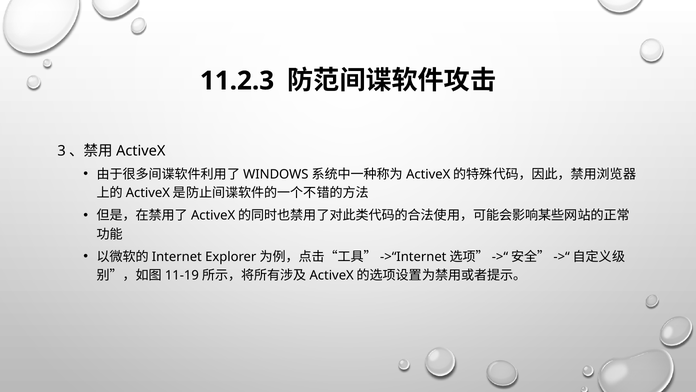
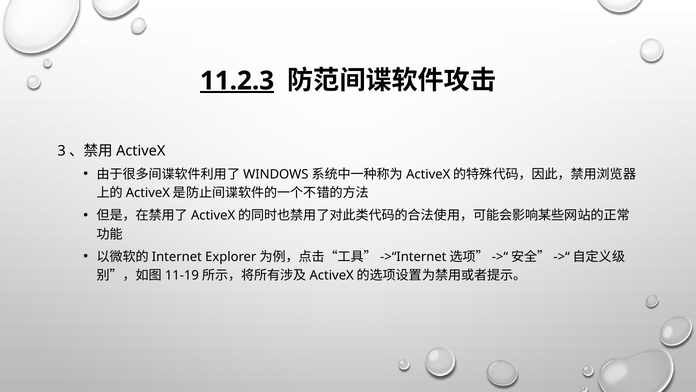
11.2.3 underline: none -> present (237, 81)
